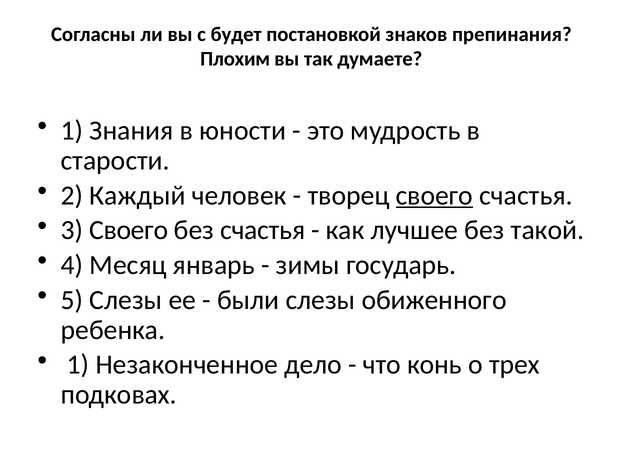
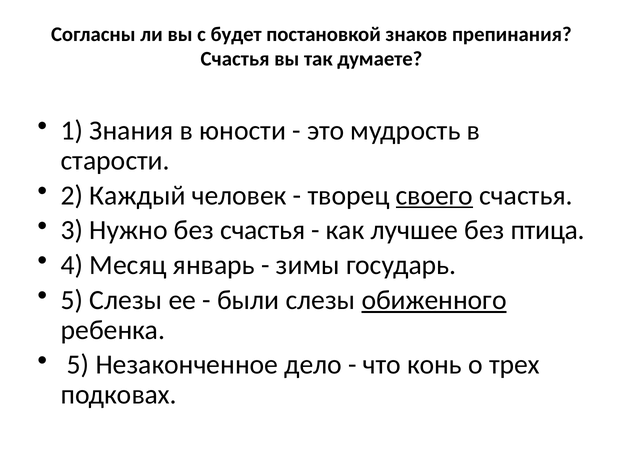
Плохим: Плохим -> Счастья (235, 59)
3 Своего: Своего -> Нужно (129, 230)
такой: такой -> птица (548, 230)
обиженного underline: none -> present (434, 300)
1: 1 -> 5 (78, 365)
